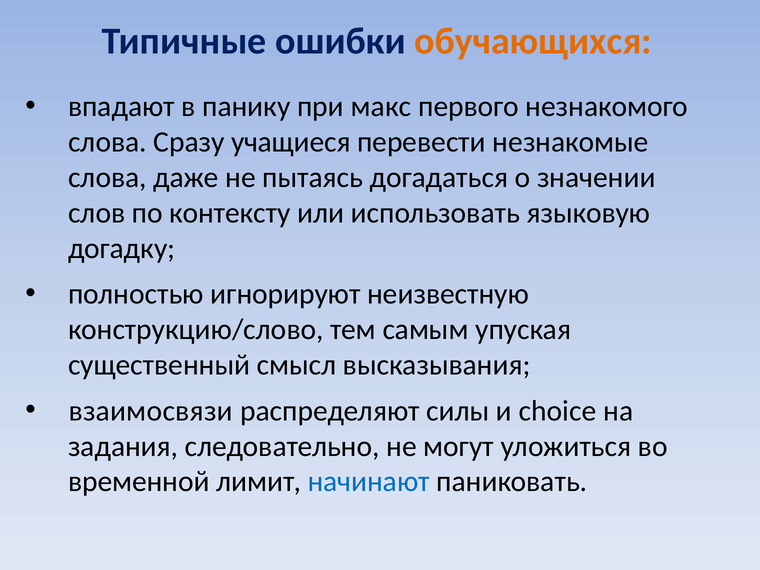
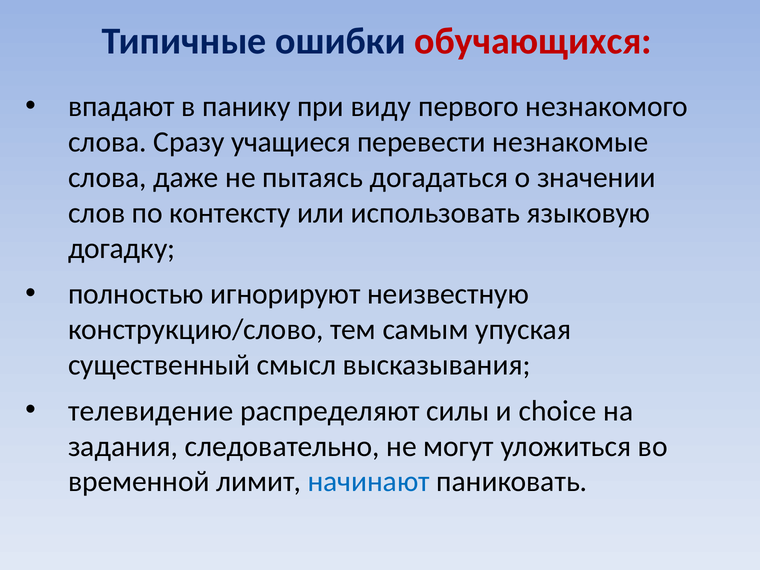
обучающихся colour: orange -> red (533, 41)
макс: макс -> виду (381, 107)
взаимосвязи: взаимосвязи -> телевидение (151, 411)
